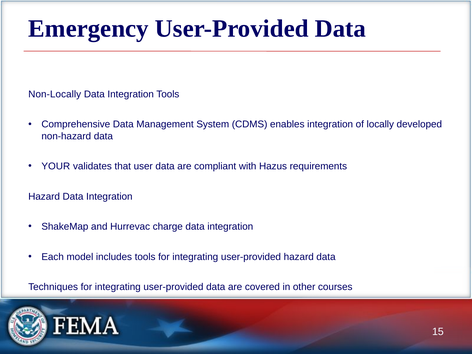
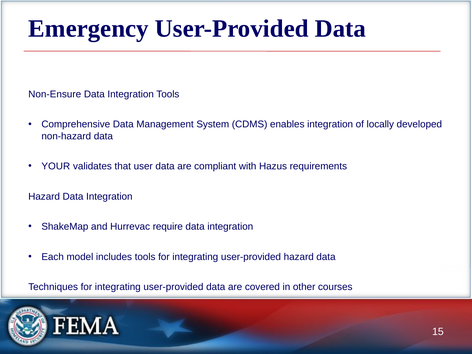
Non-Locally: Non-Locally -> Non-Ensure (55, 94)
charge: charge -> require (168, 227)
